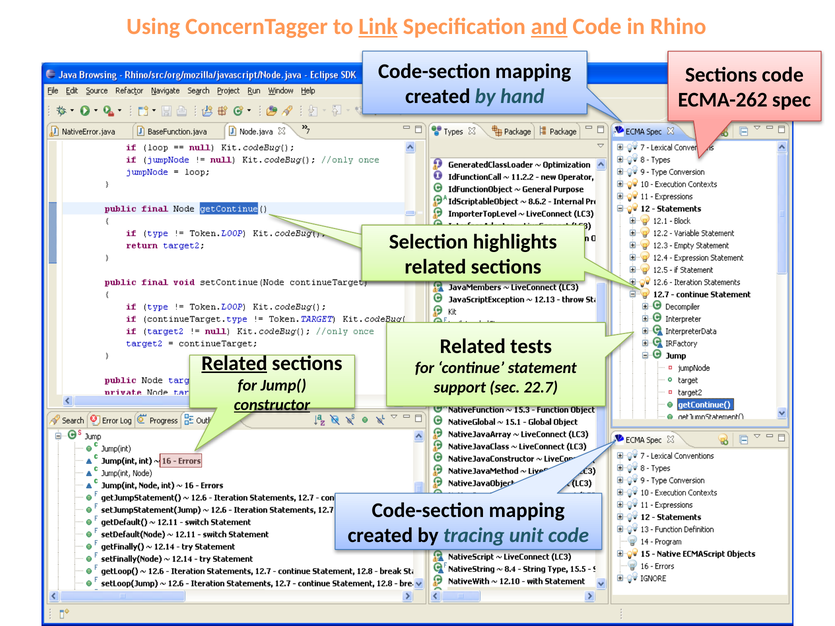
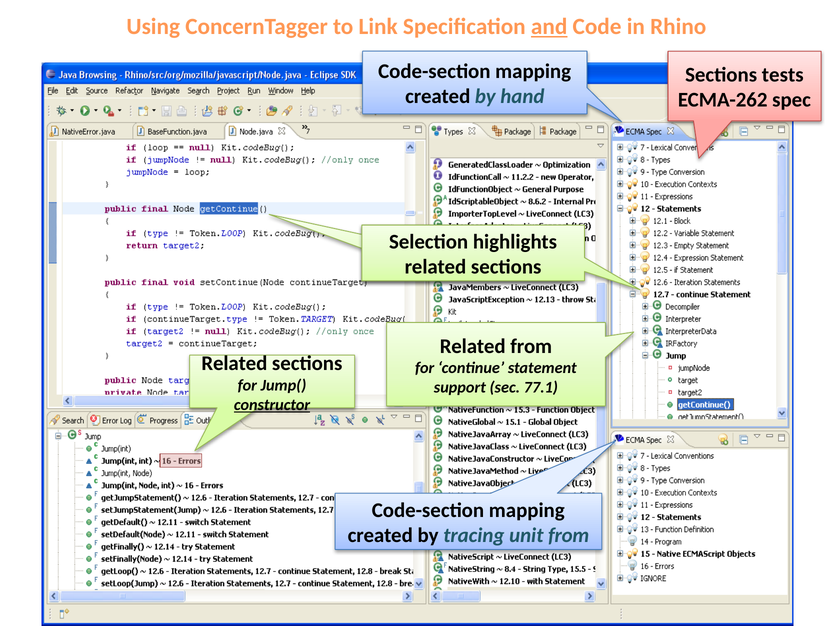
Link underline: present -> none (378, 27)
Sections code: code -> tests (783, 75)
Related tests: tests -> from (531, 346)
Related underline: present -> none (234, 364)
22.7: 22.7 -> 77.1 (541, 388)
unit code: code -> from (569, 536)
